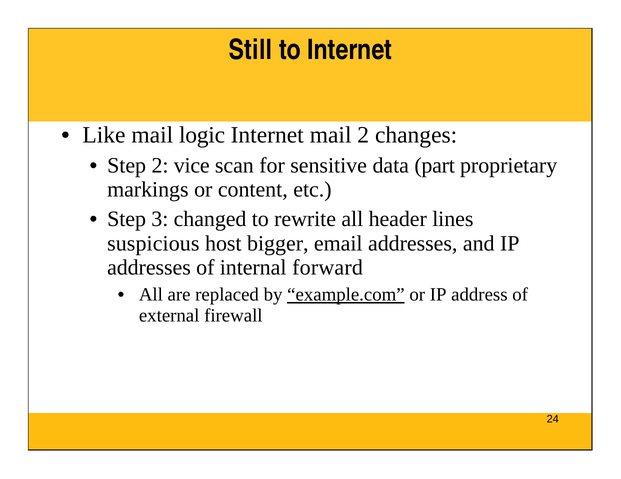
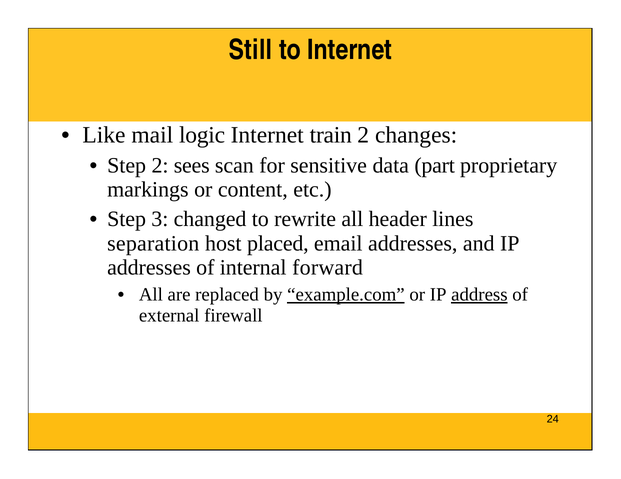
Internet mail: mail -> train (331, 135)
vice: vice -> sees (192, 166)
suspicious: suspicious -> separation (153, 244)
bigger: bigger -> placed (278, 244)
address underline: none -> present (479, 295)
